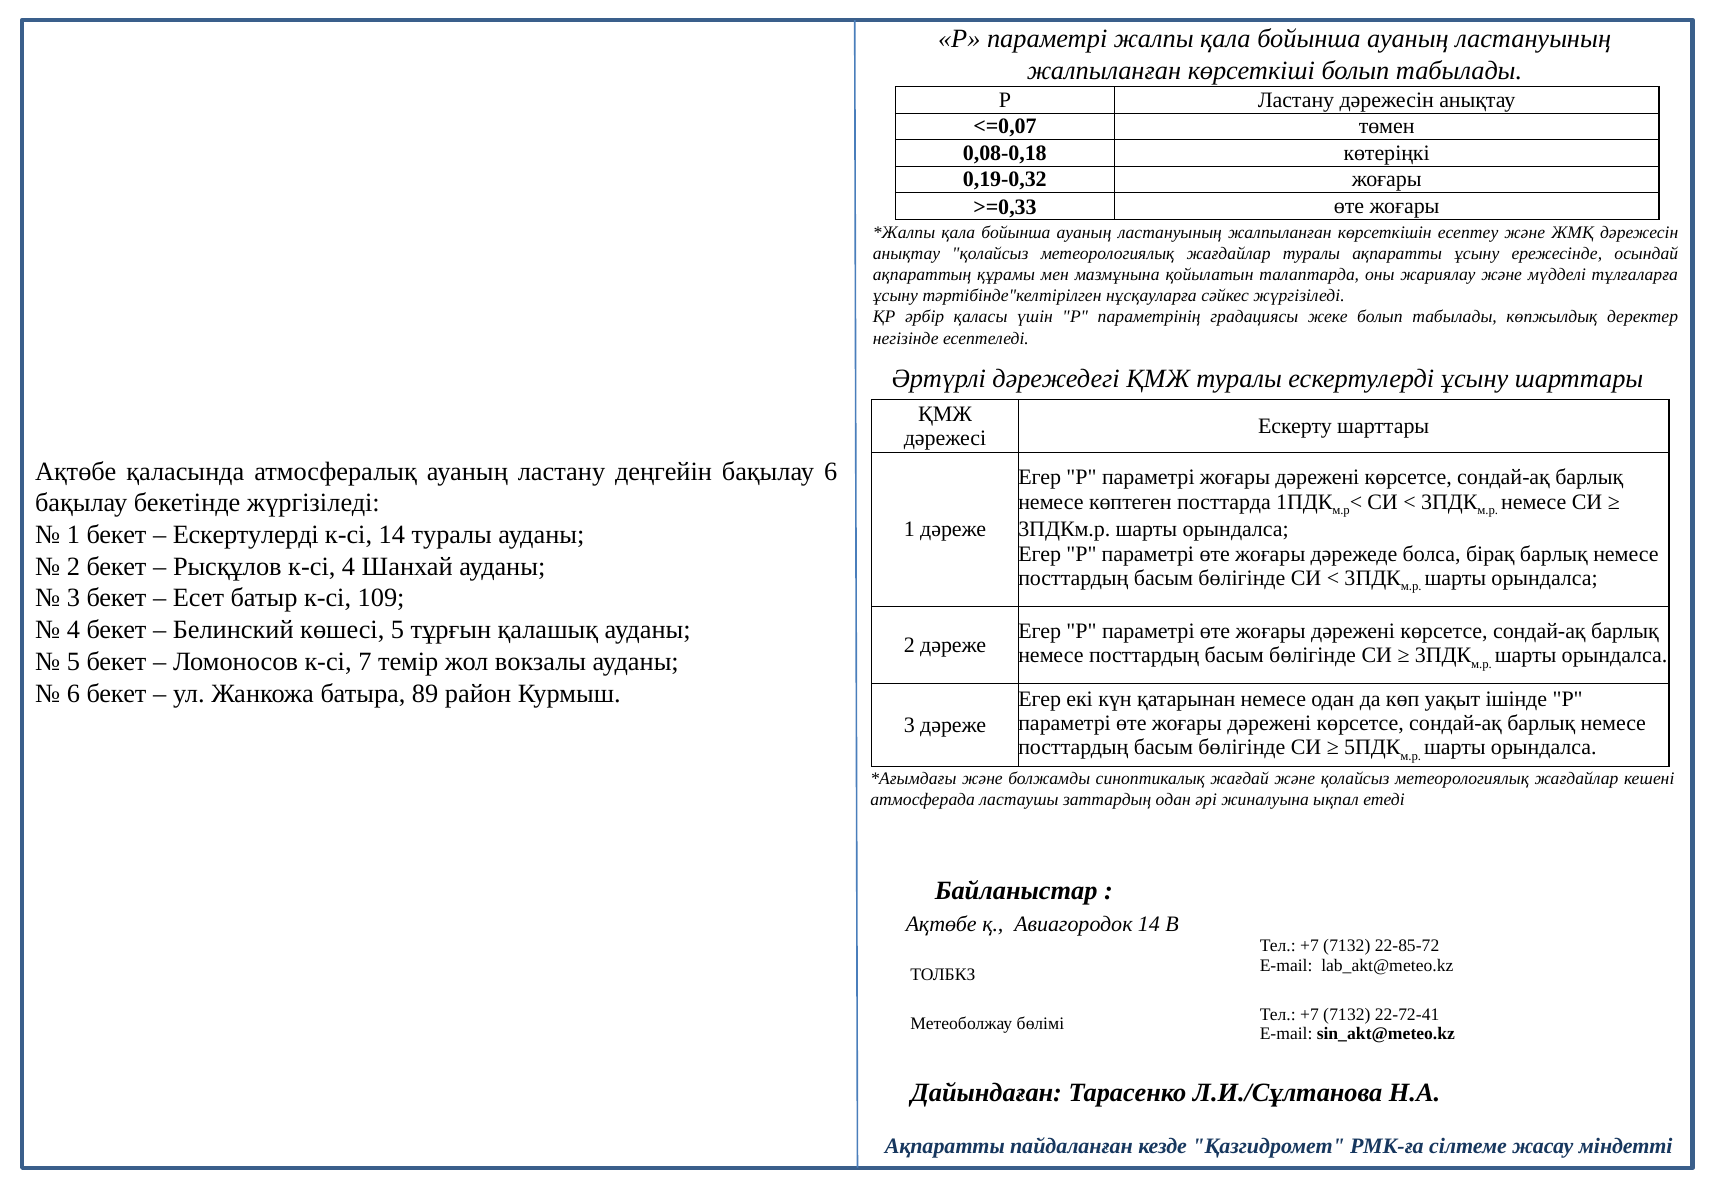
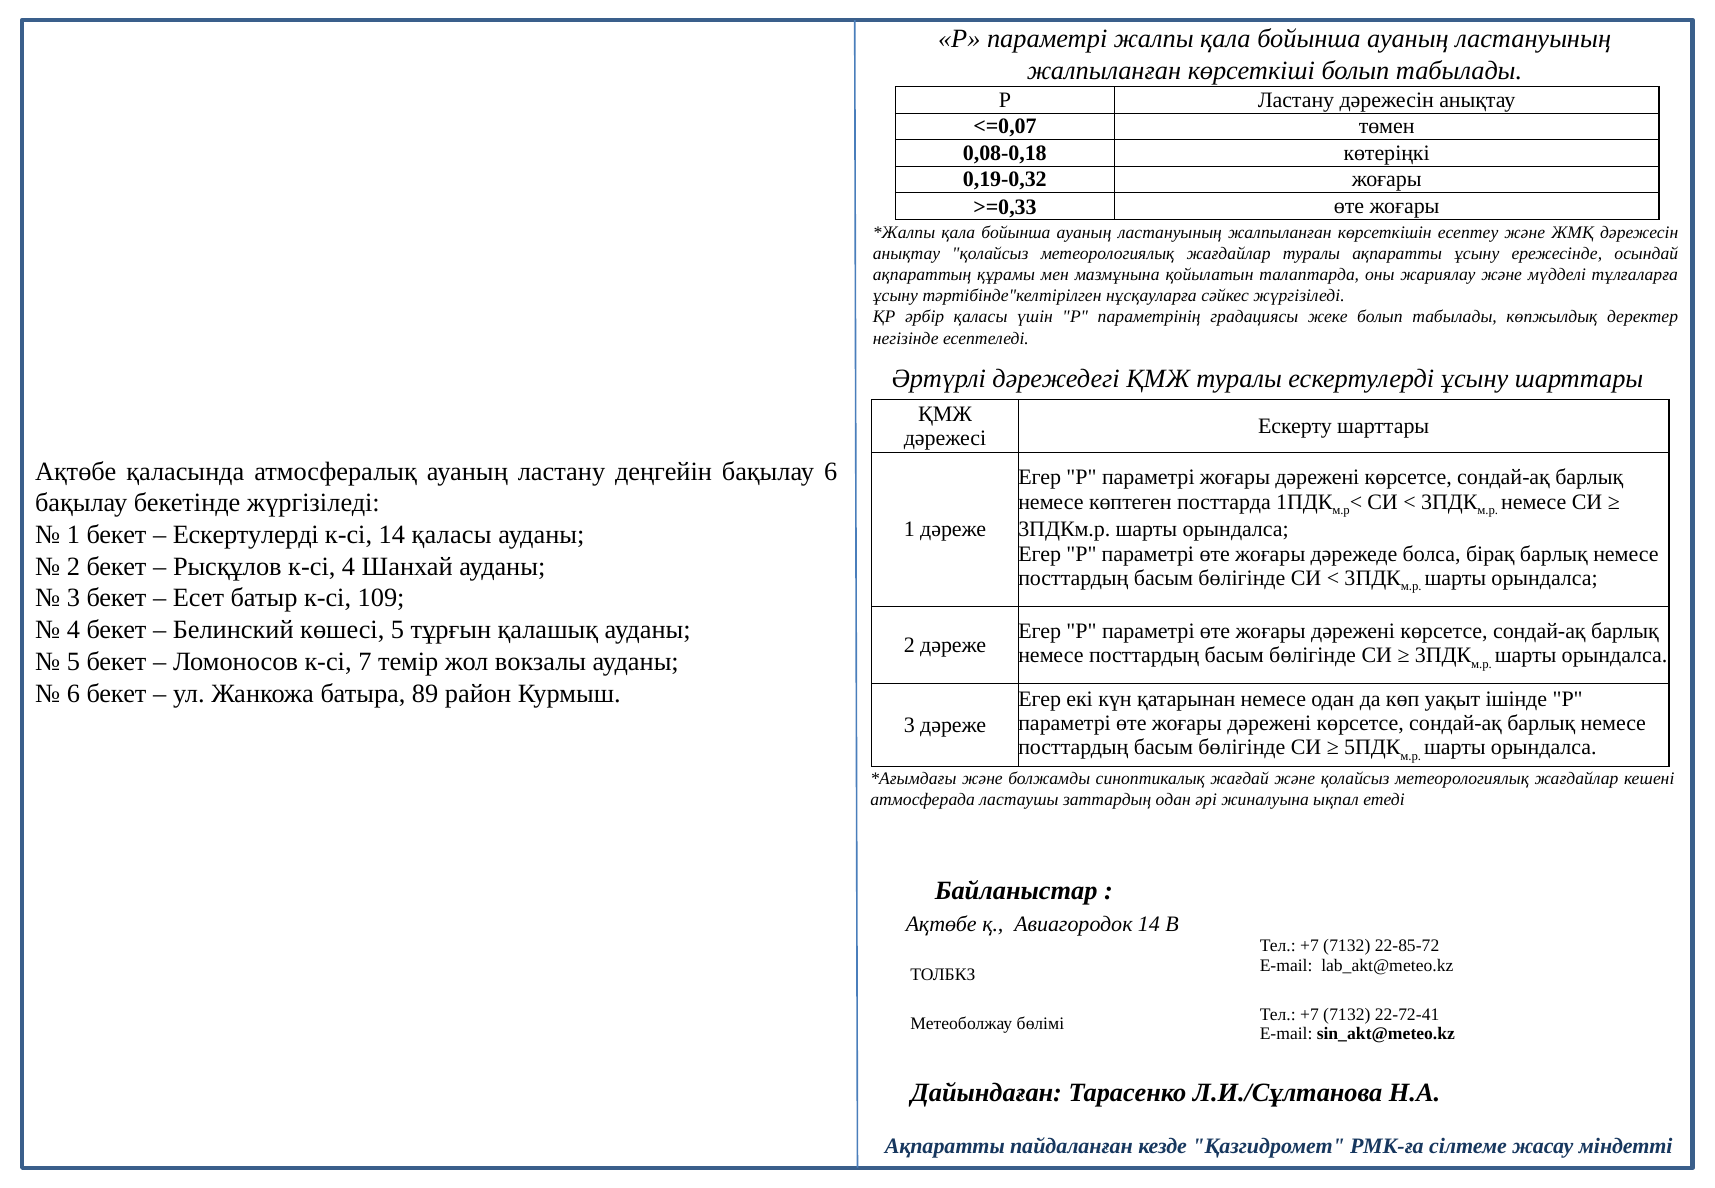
14 туралы: туралы -> қаласы (452, 535)
